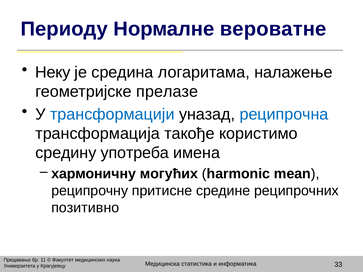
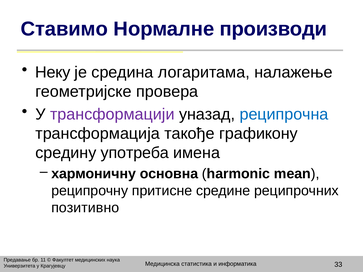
Периоду: Периоду -> Ставимо (64, 29)
вероватне: вероватне -> производи (273, 29)
прелазе: прелазе -> провера (167, 92)
трансформацији colour: blue -> purple (112, 114)
користимо: користимо -> графикону (258, 134)
могућих: могућих -> основна (169, 174)
